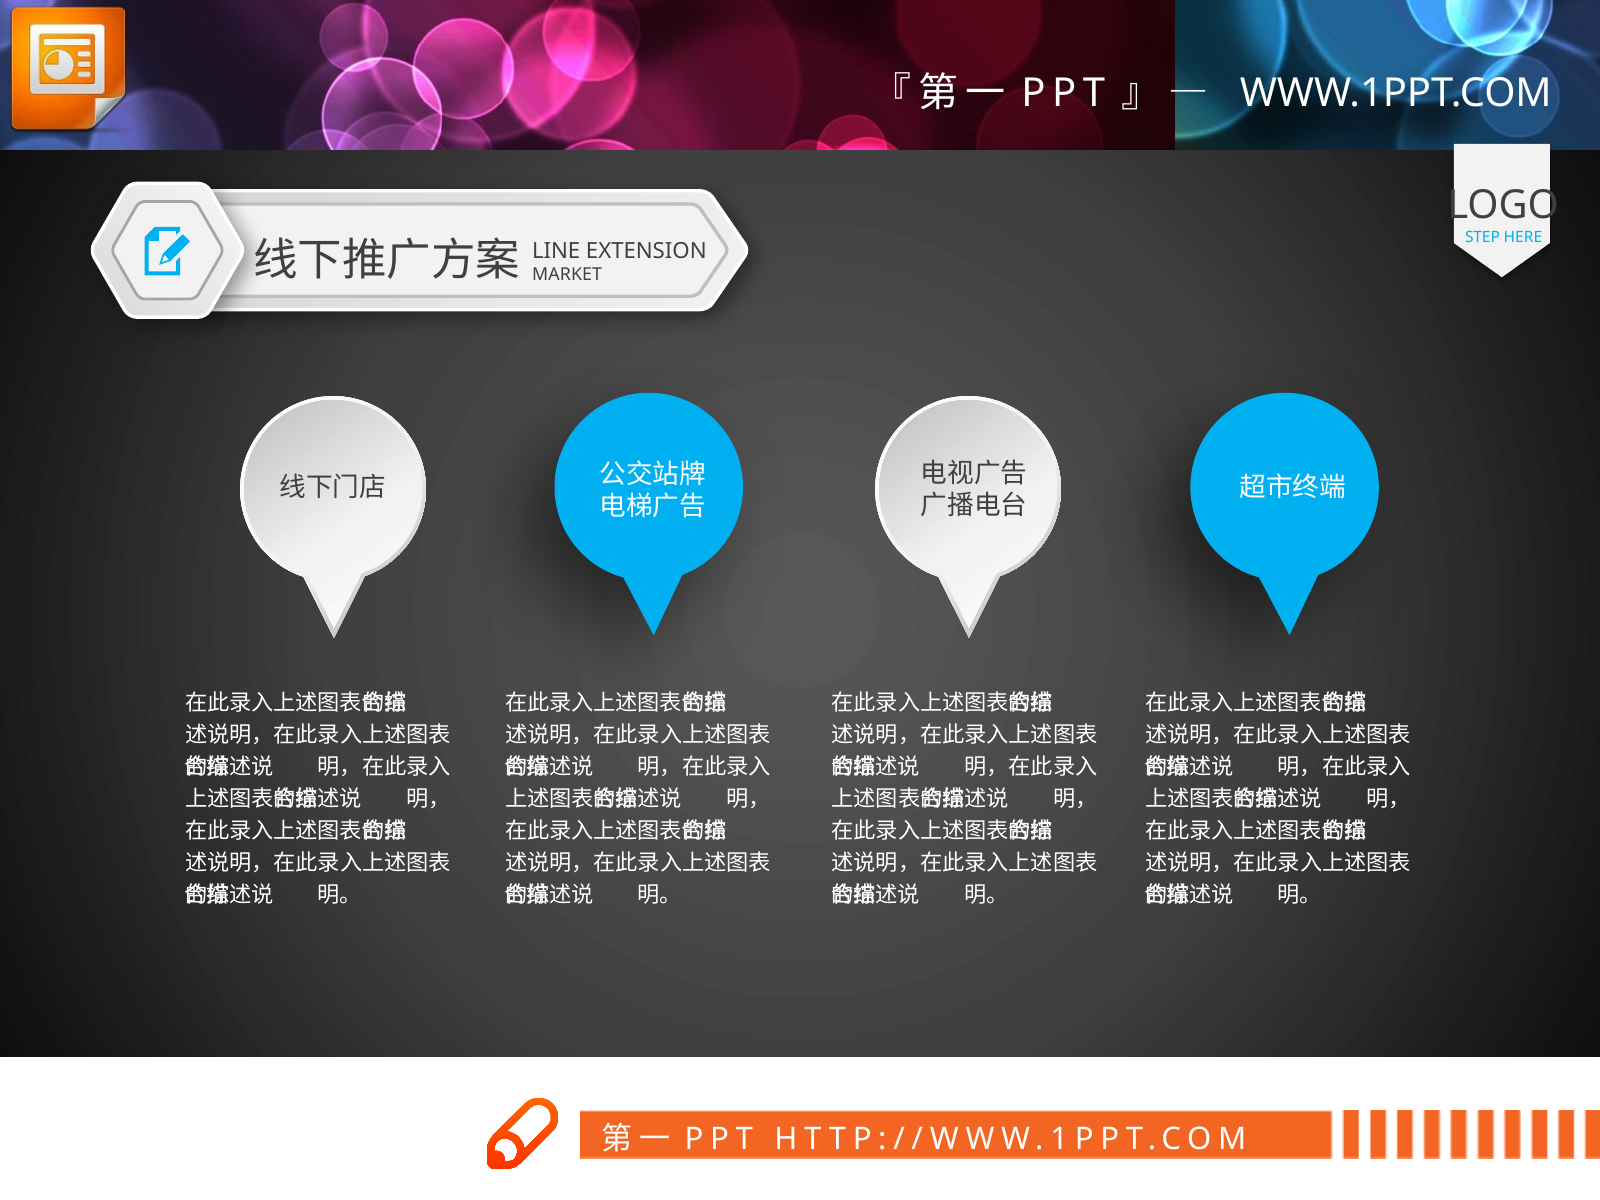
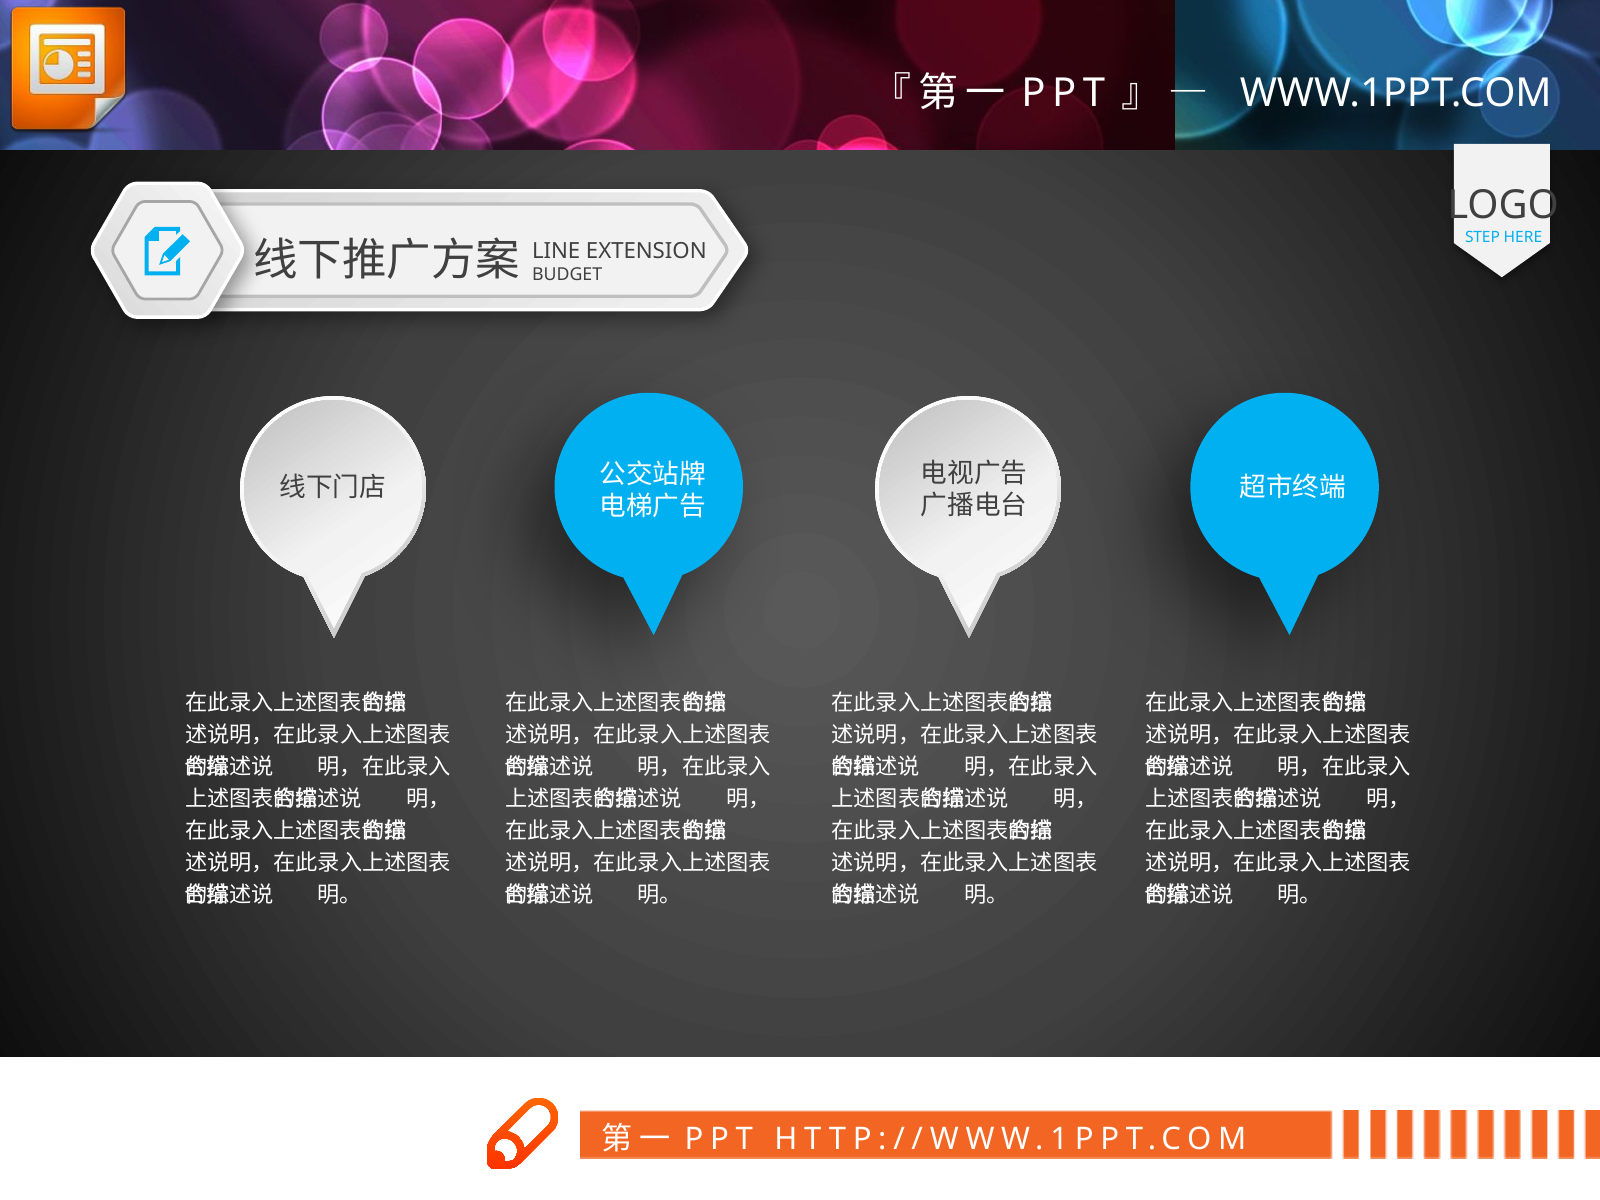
MARKET: MARKET -> BUDGET (567, 274)
